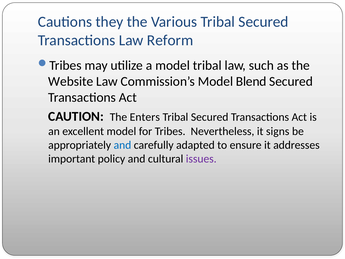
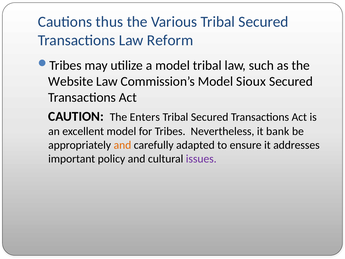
they: they -> thus (109, 22)
Blend: Blend -> Sioux (251, 81)
signs: signs -> bank (278, 131)
and colour: blue -> orange (122, 145)
